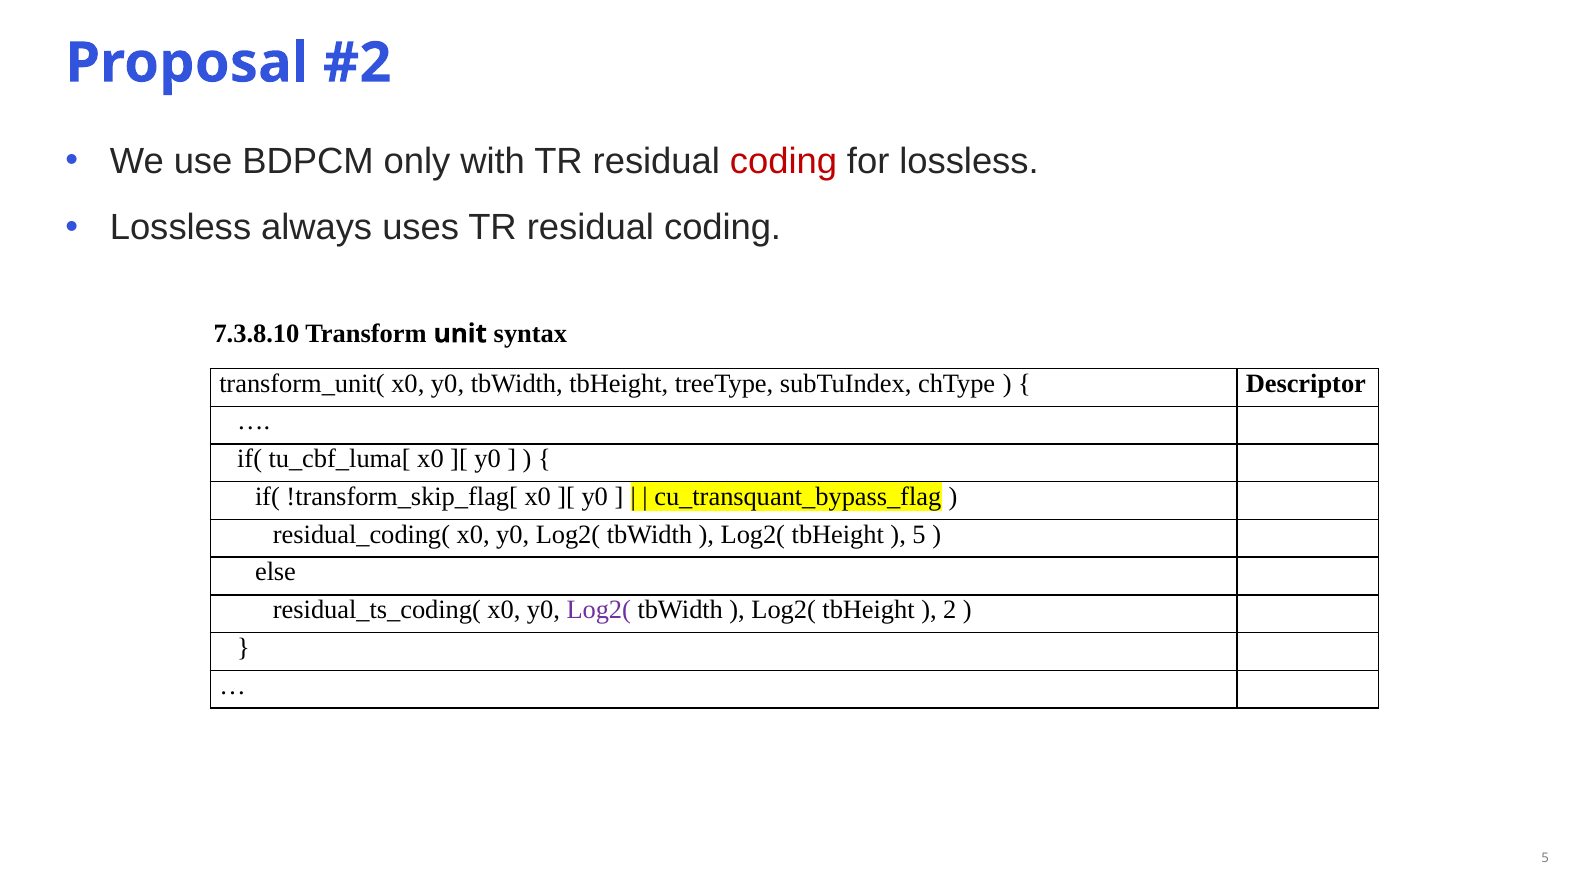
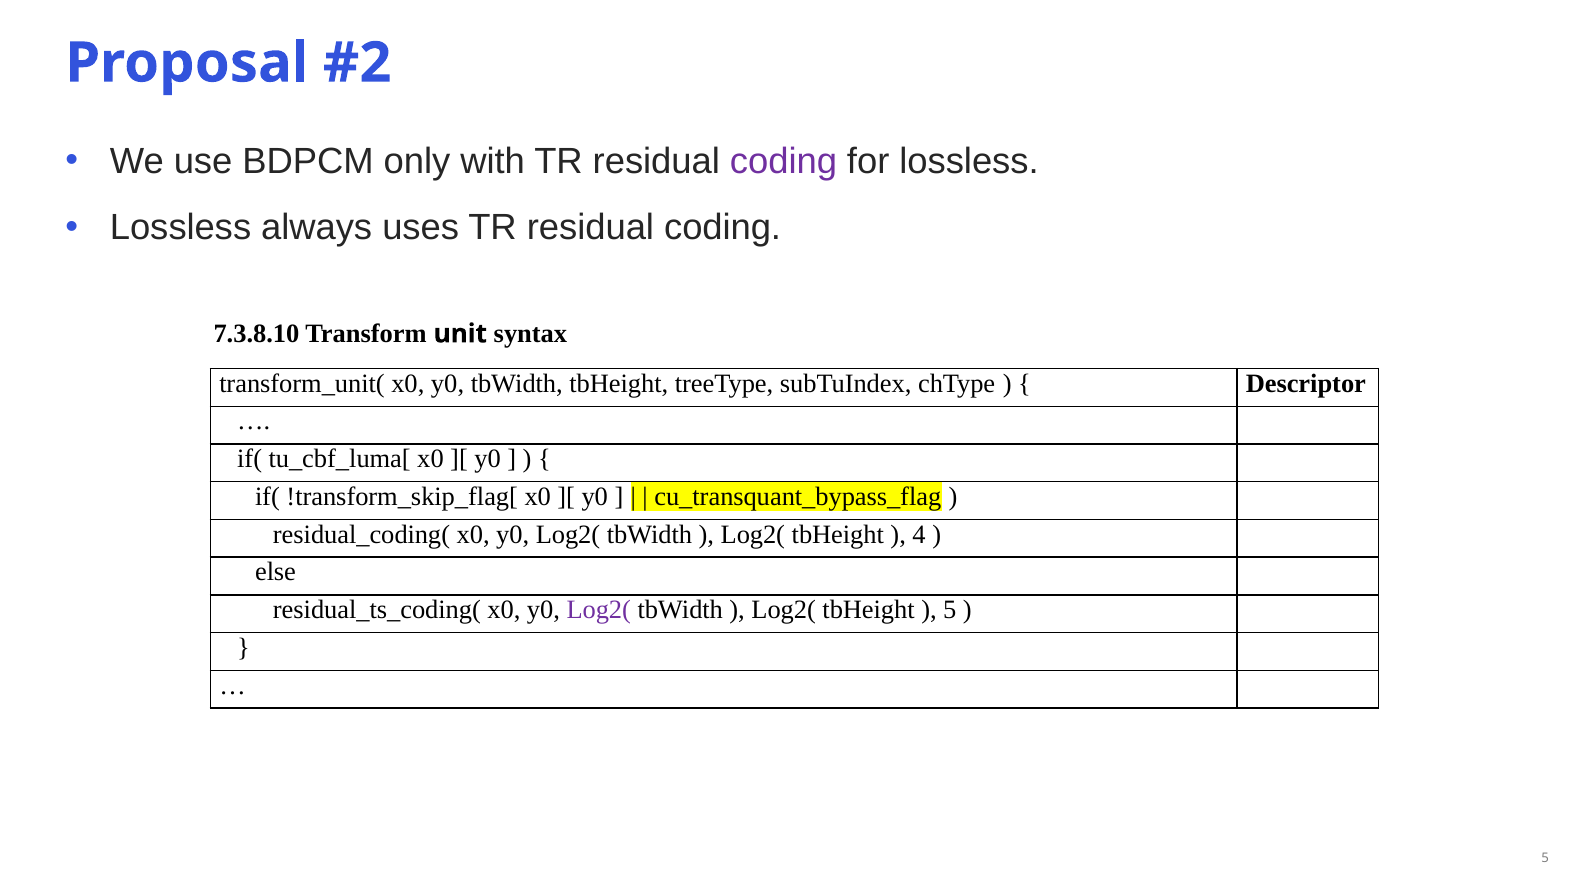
coding colour: red -> purple (783, 162)
5: 5 -> 4 (919, 534)
2: 2 -> 5 (950, 610)
